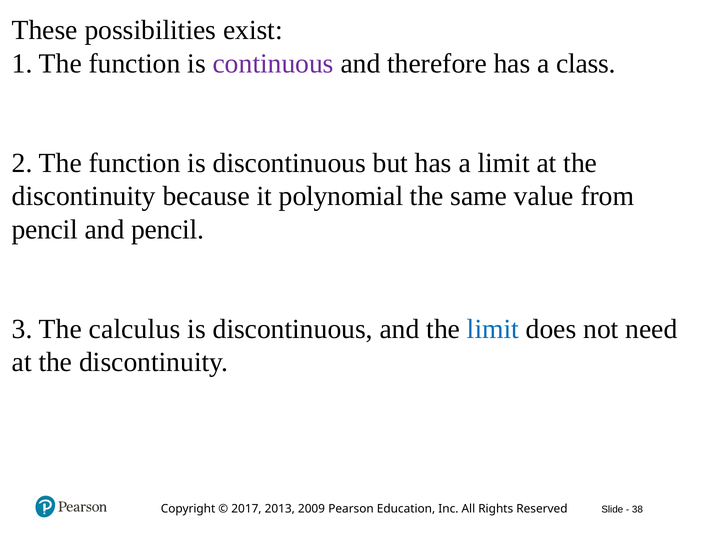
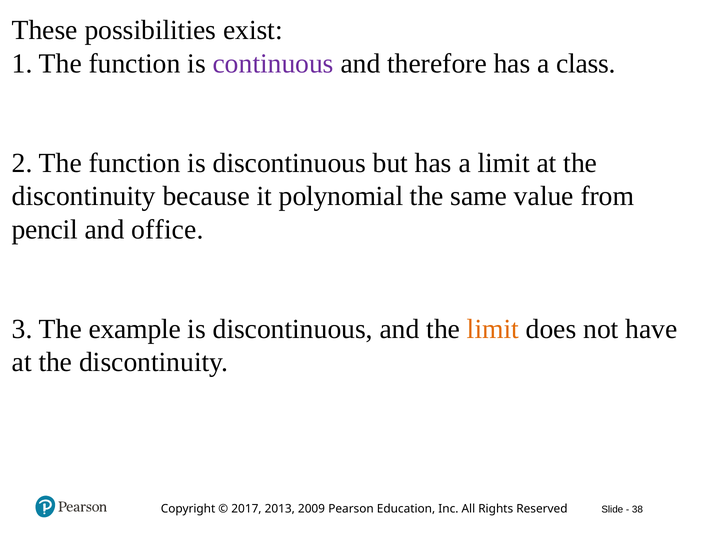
and pencil: pencil -> office (167, 230)
calculus: calculus -> example (135, 329)
limit colour: blue -> orange (493, 329)
need: need -> have (651, 329)
